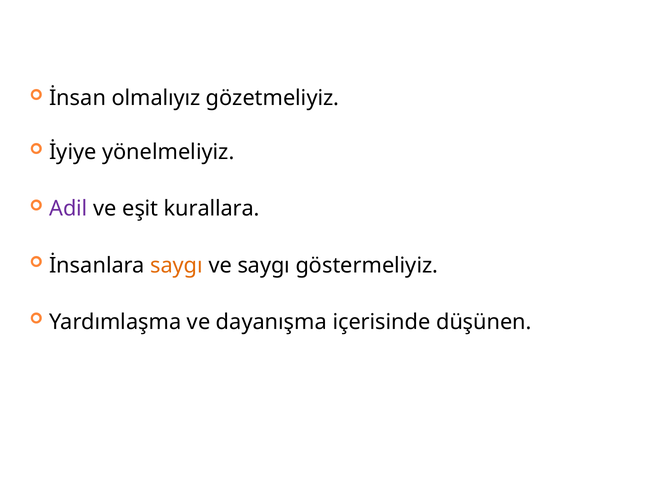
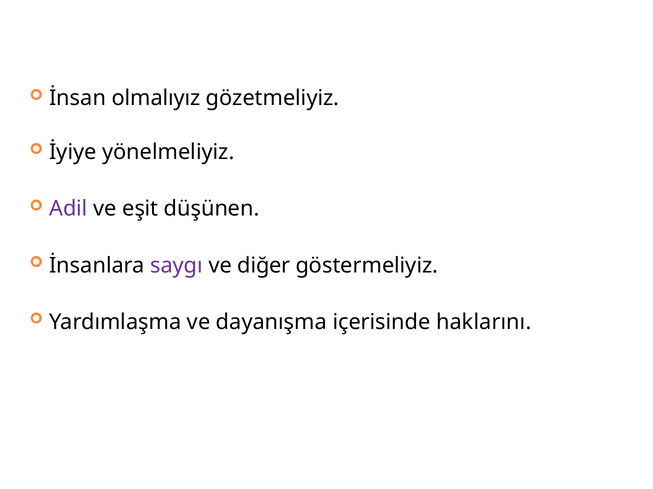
kurallara: kurallara -> düşünen (212, 209)
saygı colour: orange -> purple (177, 266)
ve saygı: saygı -> diğer (264, 266)
düşünen: düşünen -> haklarını (484, 322)
